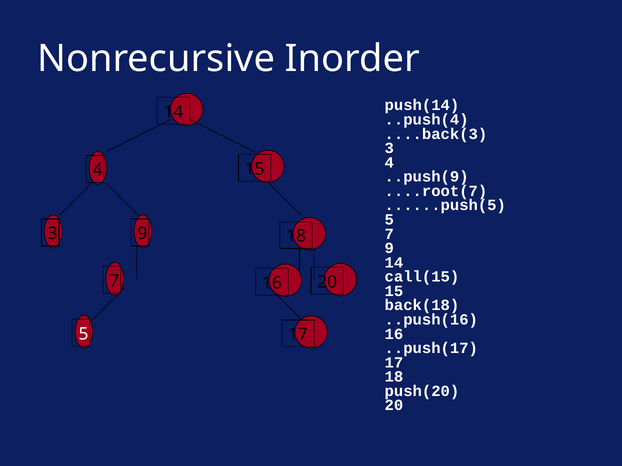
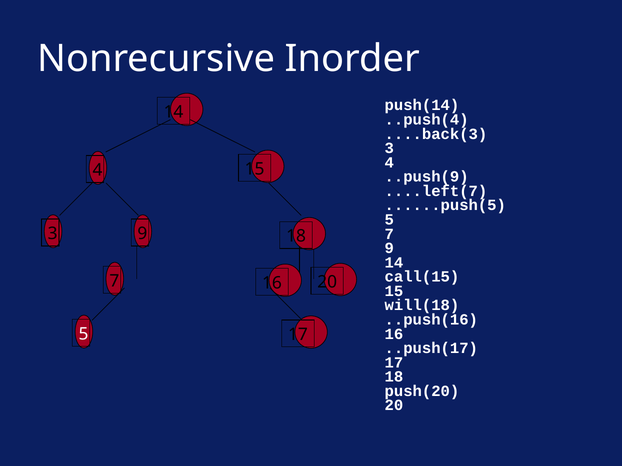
....root(7: ....root(7 -> ....left(7 (436, 191)
back(18: back(18 -> will(18 (422, 306)
